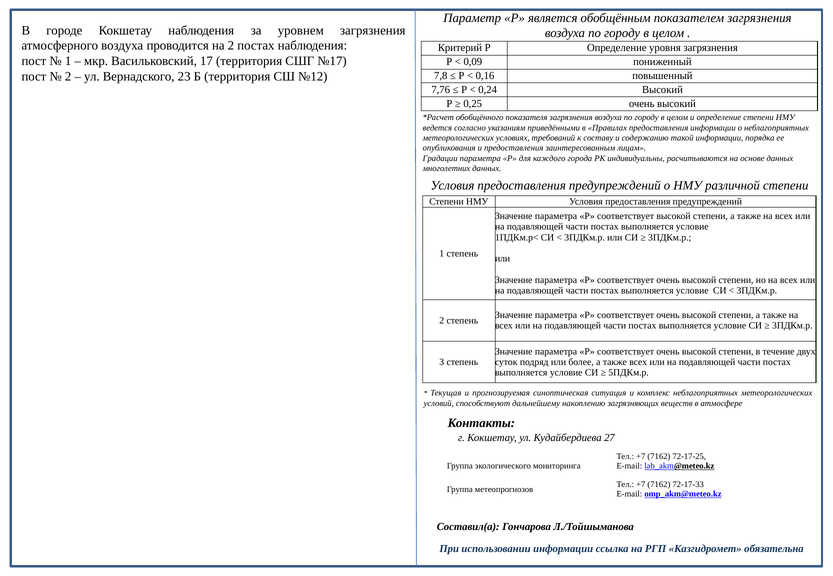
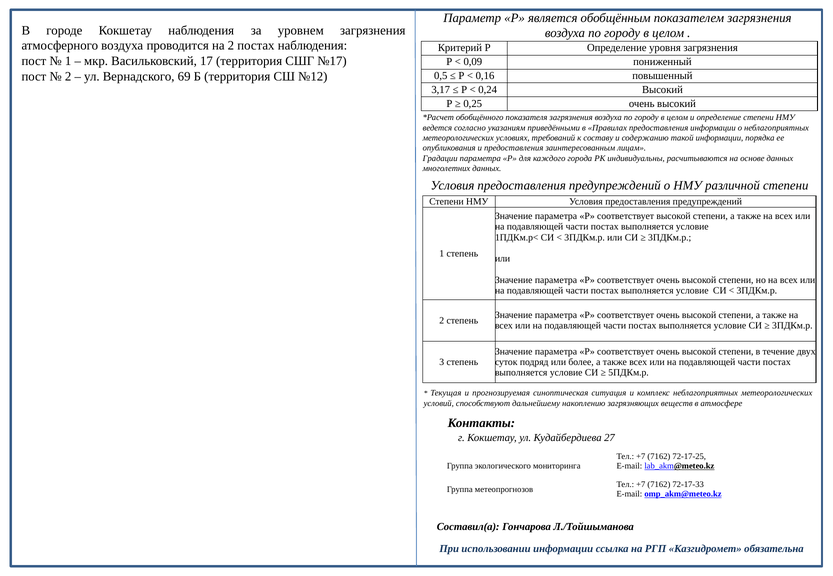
23: 23 -> 69 (184, 76)
7,8: 7,8 -> 0,5 (441, 76)
7,76: 7,76 -> 3,17 (441, 90)
